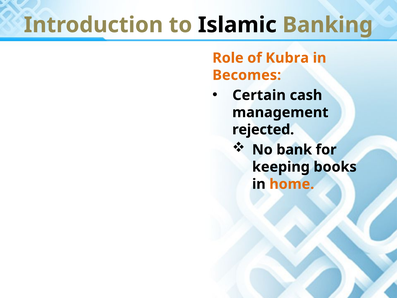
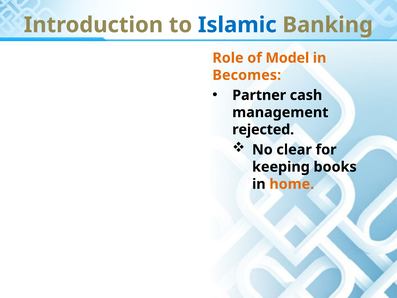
Islamic colour: black -> blue (237, 25)
Kubra: Kubra -> Model (287, 58)
Certain: Certain -> Partner (259, 95)
bank: bank -> clear (294, 150)
